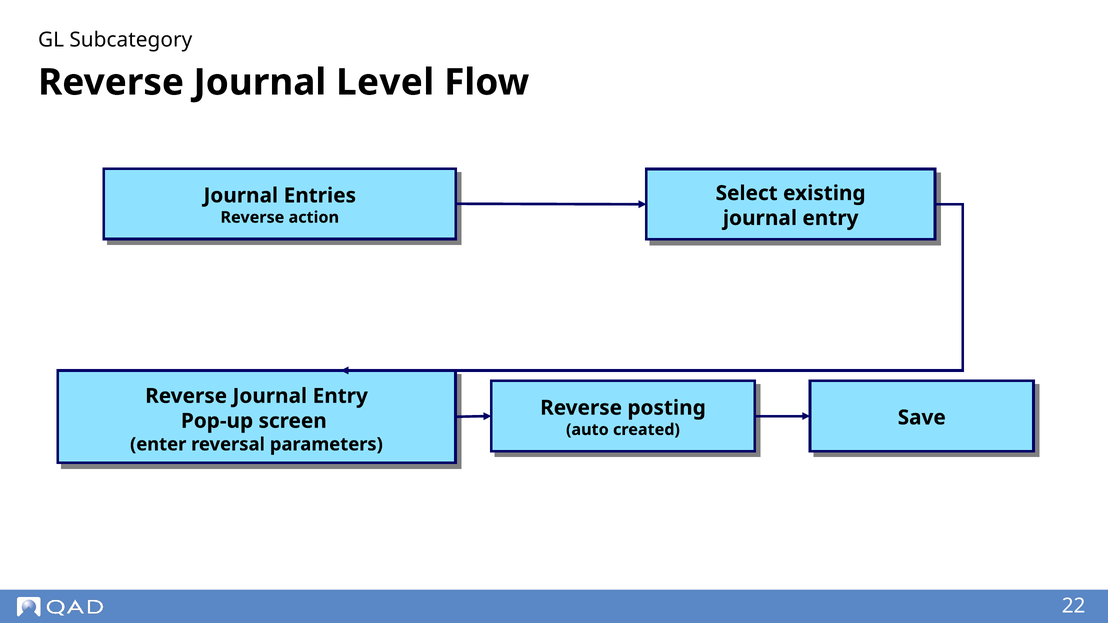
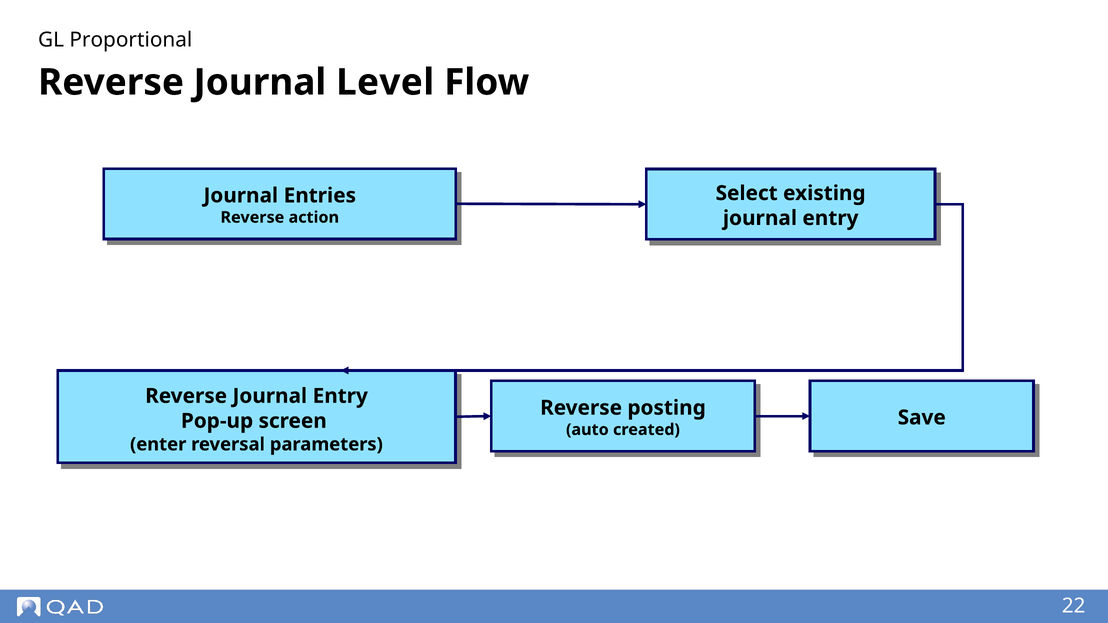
Subcategory: Subcategory -> Proportional (131, 40)
